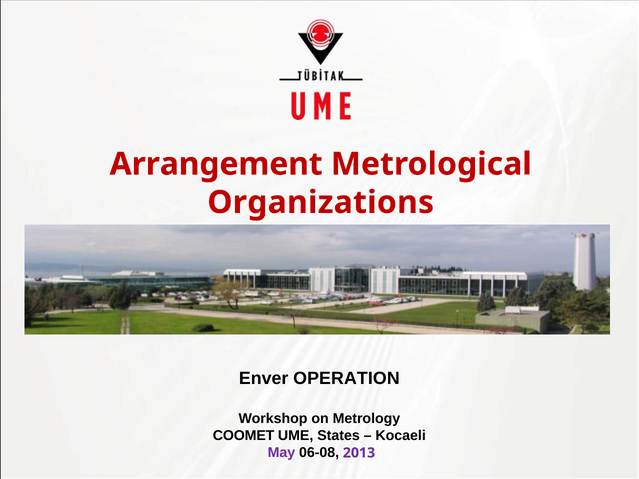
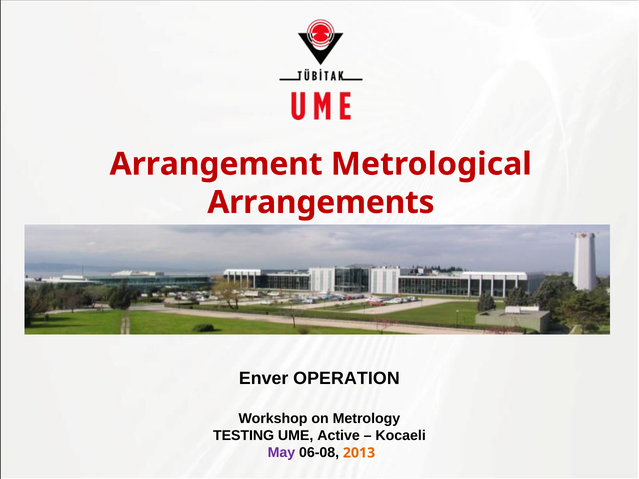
Organizations: Organizations -> Arrangements (321, 203)
COOMET: COOMET -> TESTING (244, 436)
States: States -> Active (339, 436)
2013 colour: purple -> orange (359, 453)
